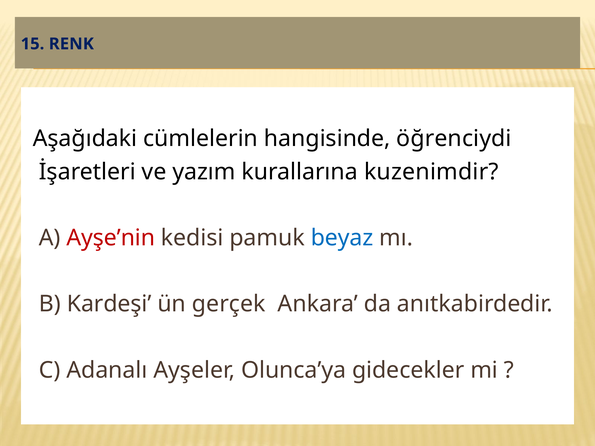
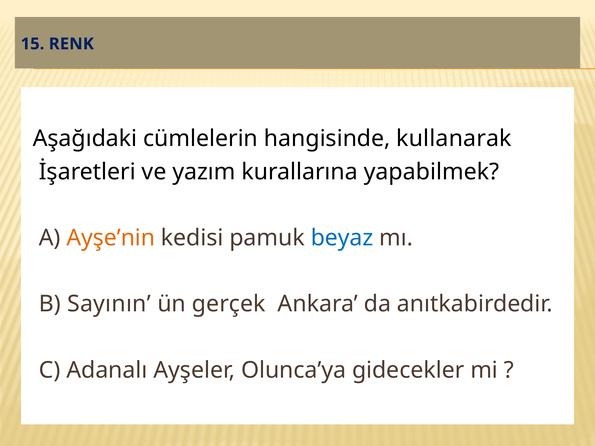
öğrenciydi: öğrenciydi -> kullanarak (454, 139)
kuzenimdir: kuzenimdir -> yapabilmek (431, 172)
Ayşe’nin colour: red -> orange (111, 238)
Kardeşi: Kardeşi -> Sayının (109, 304)
